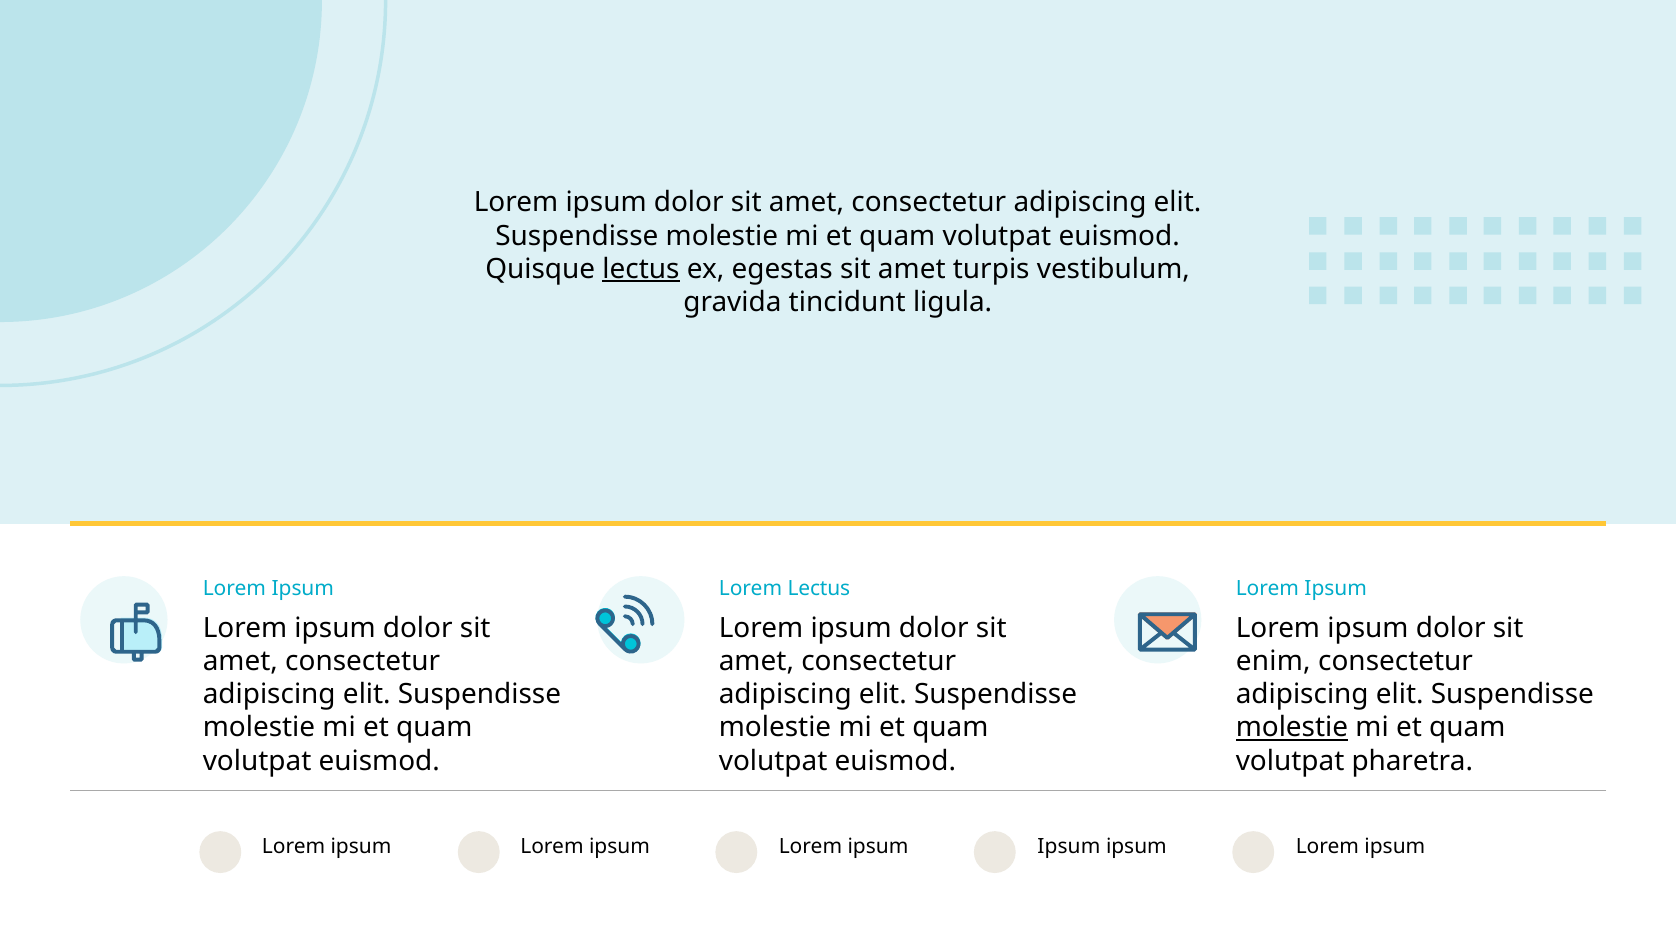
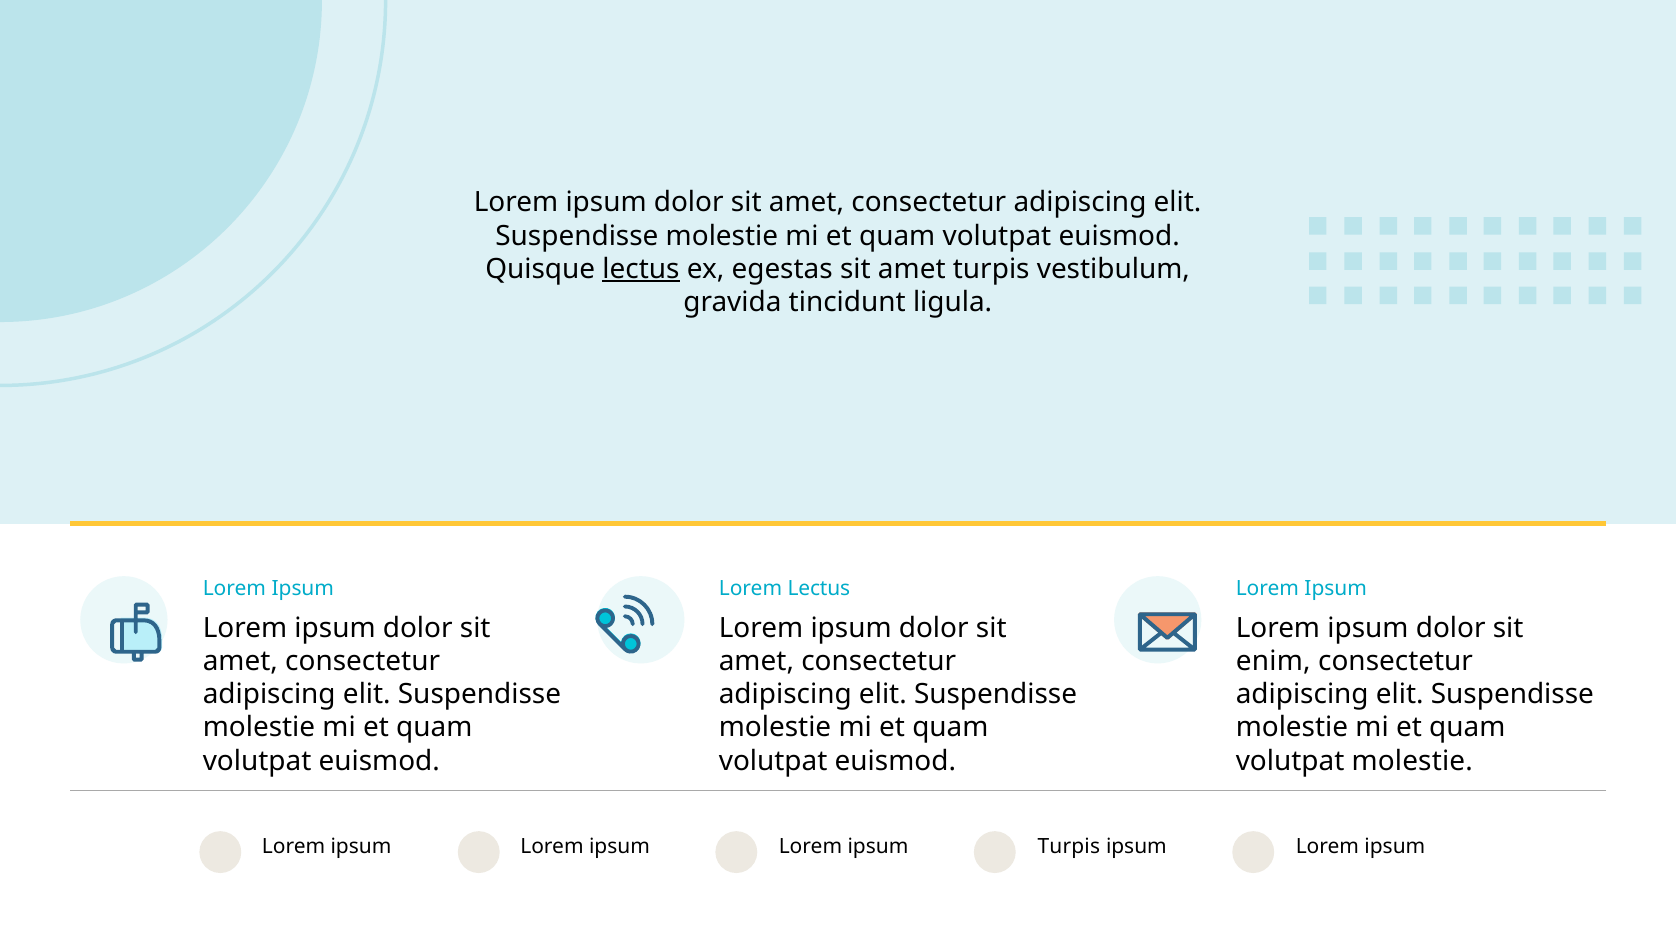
molestie underline: present -> none (1292, 728)
volutpat pharetra: pharetra -> molestie (1412, 761)
Lorem ipsum Ipsum: Ipsum -> Turpis (1069, 846)
